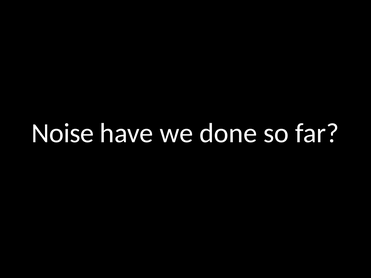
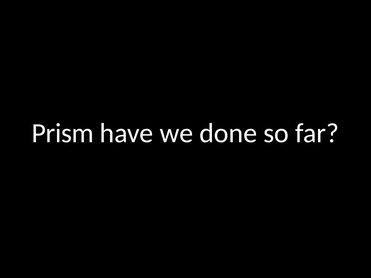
Noise: Noise -> Prism (63, 133)
